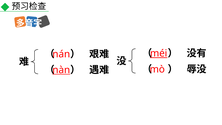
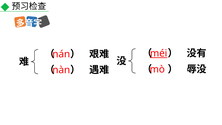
nàn underline: present -> none (61, 70)
